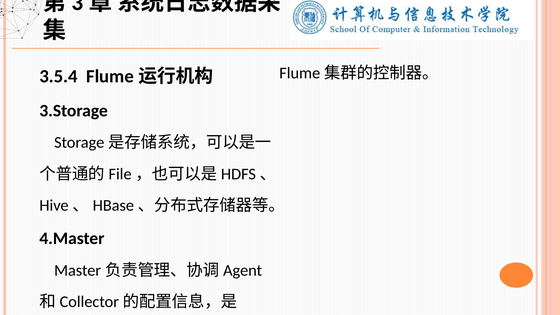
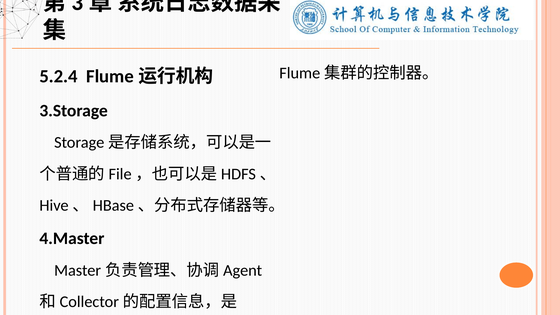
3.5.4: 3.5.4 -> 5.2.4 (59, 76)
